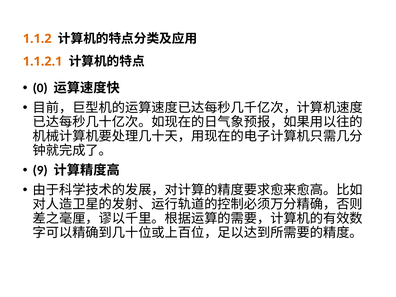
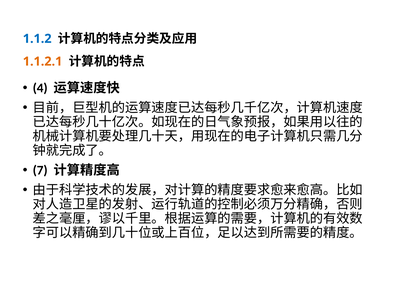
1.1.2 colour: orange -> blue (37, 39)
0: 0 -> 4 (40, 88)
9: 9 -> 7 (40, 170)
